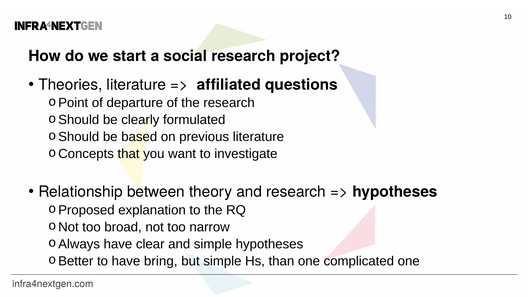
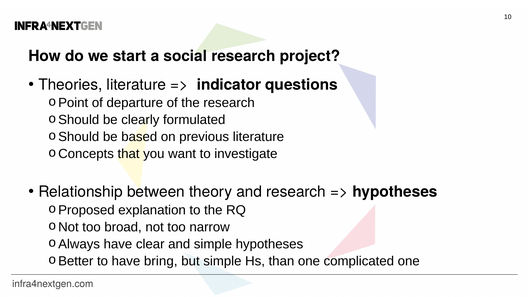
affiliated: affiliated -> indicator (229, 85)
